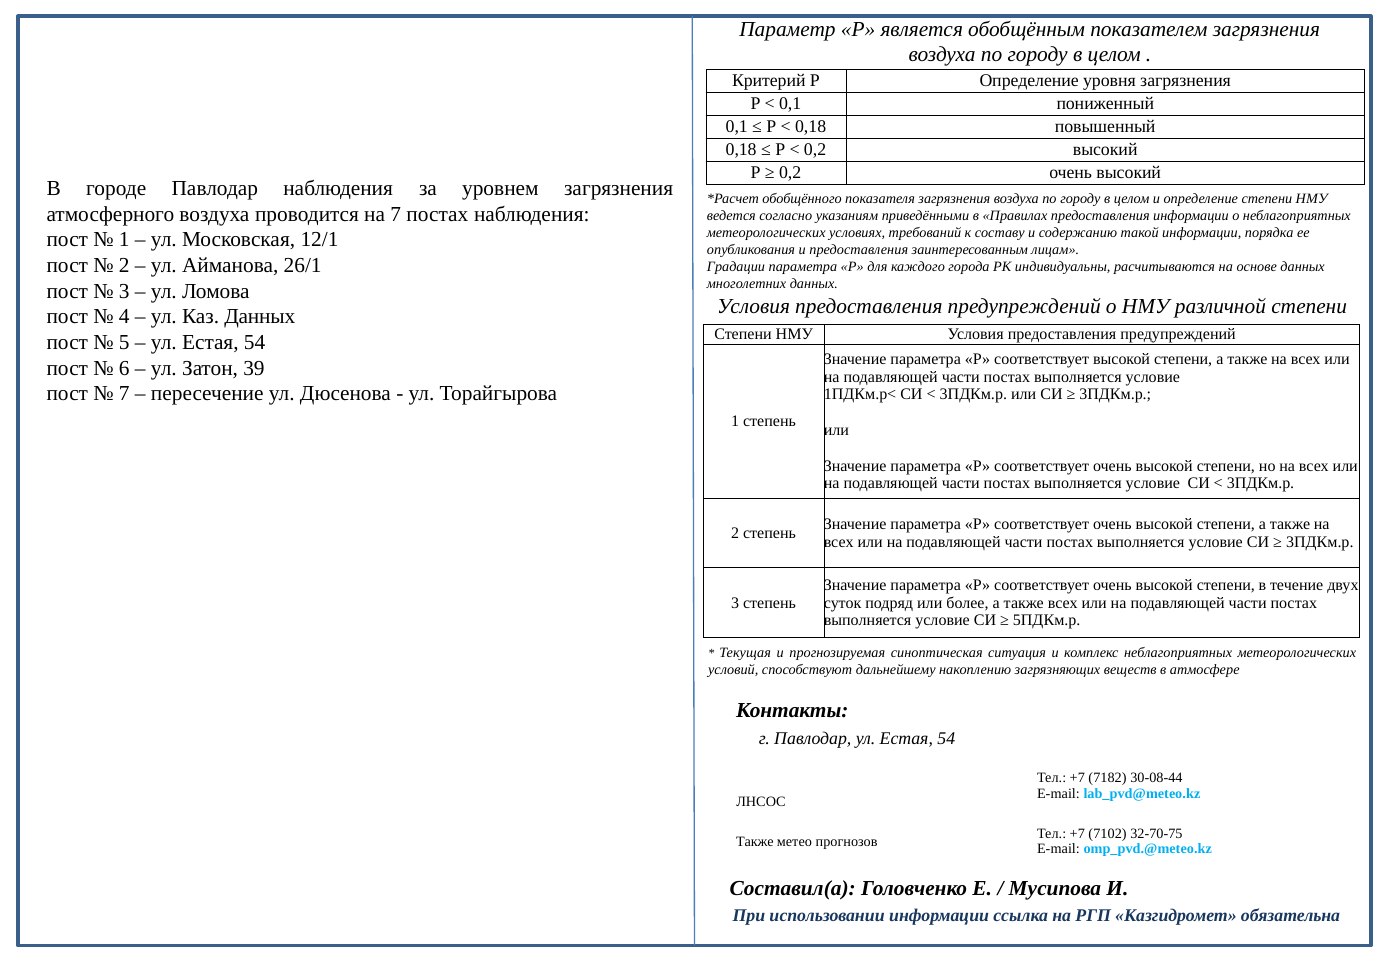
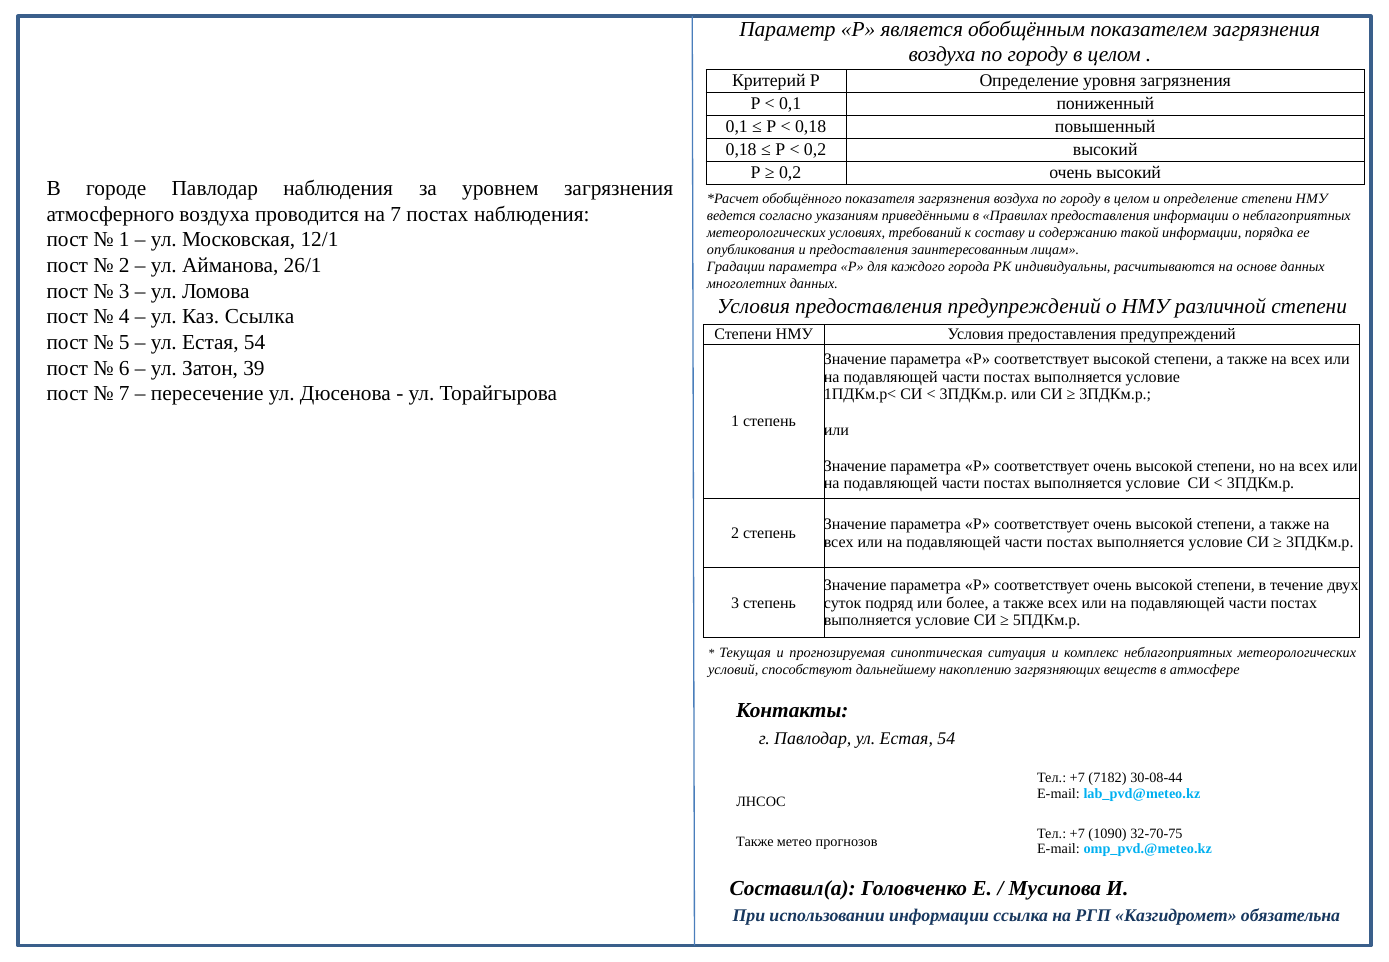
Каз Данных: Данных -> Ссылка (260, 317)
7102: 7102 -> 1090 (1108, 833)
